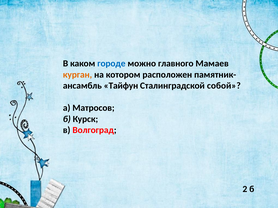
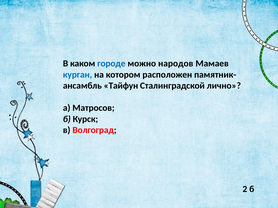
главного: главного -> народов (176, 64)
курган colour: orange -> blue (77, 75)
собой: собой -> лично (224, 86)
